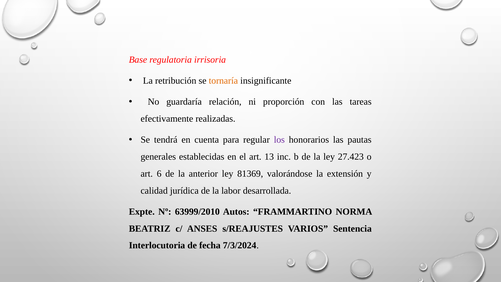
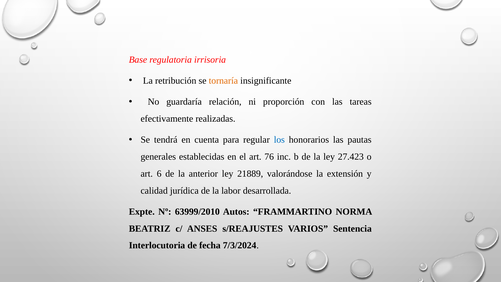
los colour: purple -> blue (279, 140)
13: 13 -> 76 (269, 157)
81369: 81369 -> 21889 (250, 174)
